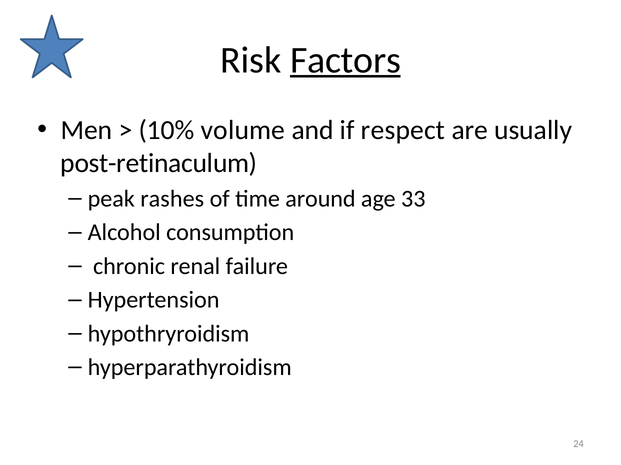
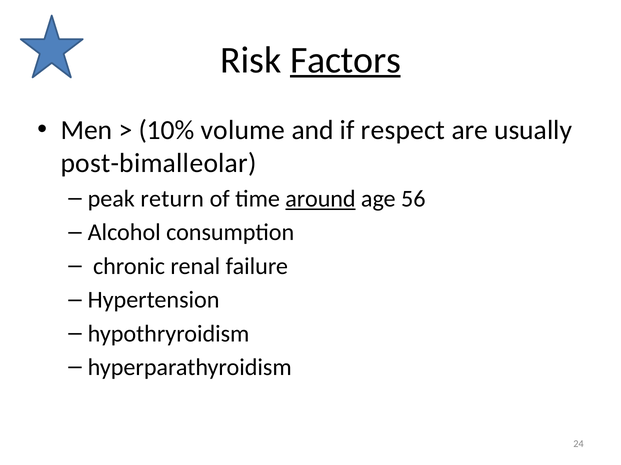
post-retinaculum: post-retinaculum -> post-bimalleolar (159, 163)
rashes: rashes -> return (172, 199)
around underline: none -> present (320, 199)
33: 33 -> 56 (413, 199)
